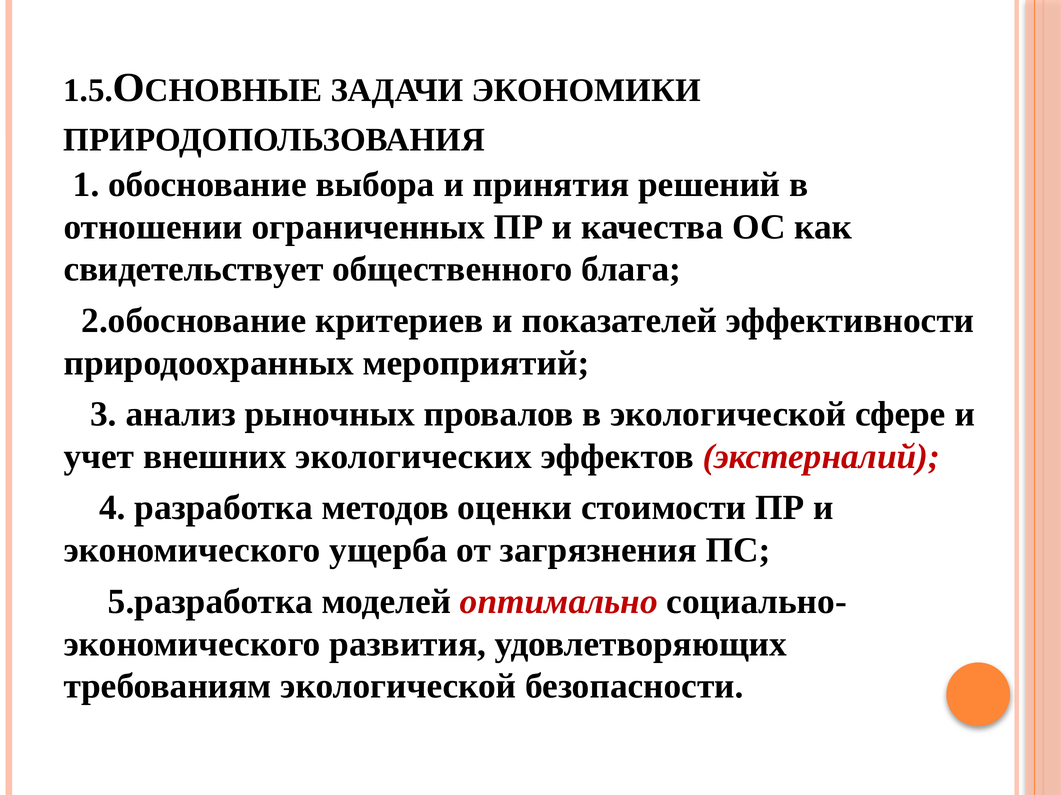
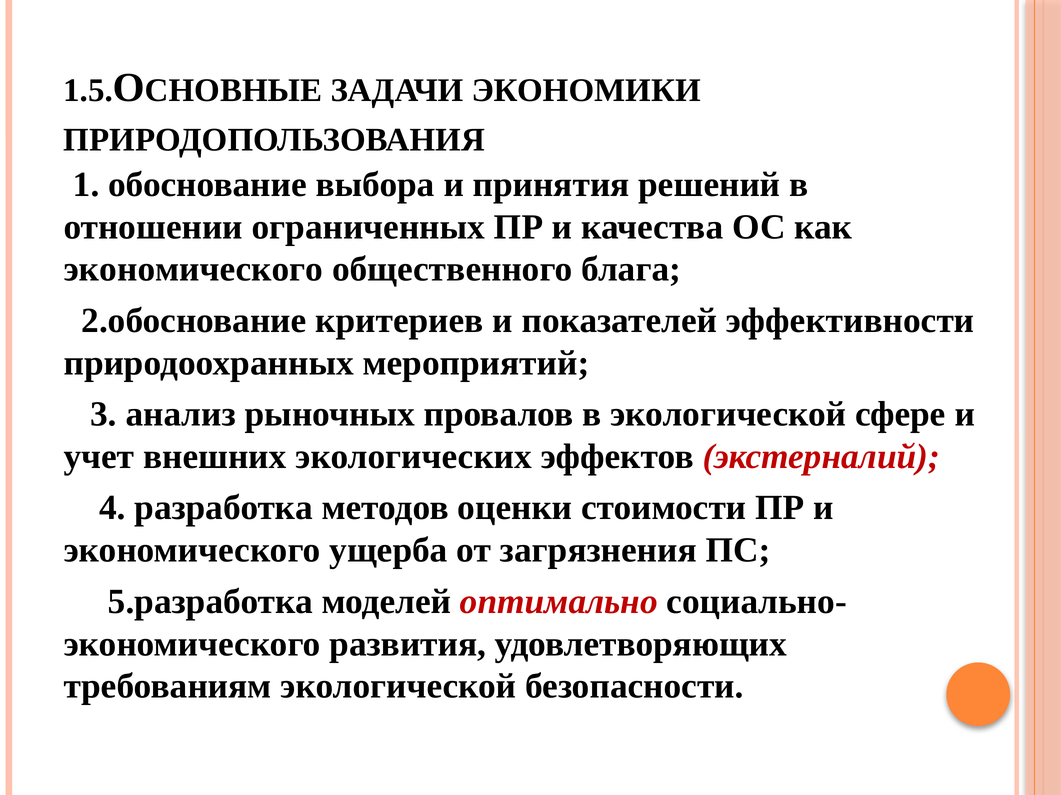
свидетельствует: свидетельствует -> экономического (193, 270)
